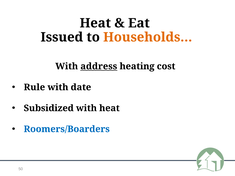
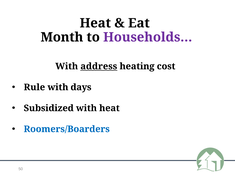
Issued: Issued -> Month (62, 37)
Households… colour: orange -> purple (148, 37)
date: date -> days (81, 87)
